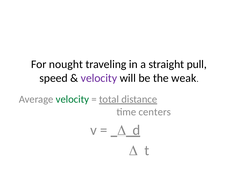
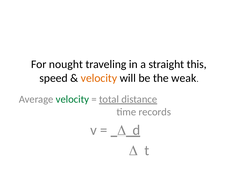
pull: pull -> this (197, 64)
velocity colour: purple -> orange (99, 78)
centers: centers -> records (155, 112)
